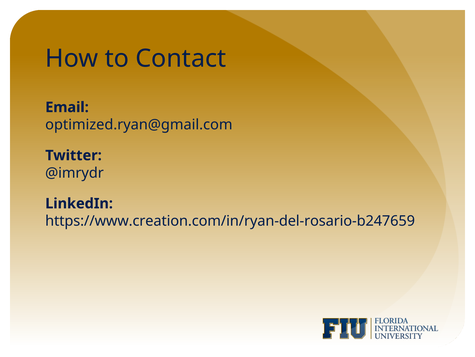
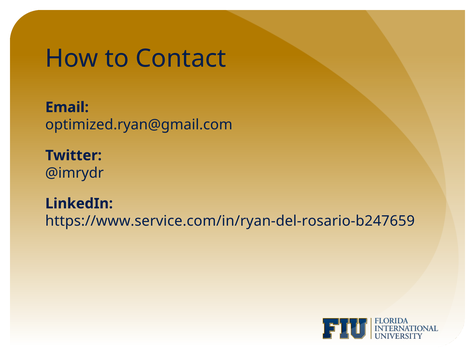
https://www.creation.com/in/ryan-del-rosario-b247659: https://www.creation.com/in/ryan-del-rosario-b247659 -> https://www.service.com/in/ryan-del-rosario-b247659 (230, 221)
